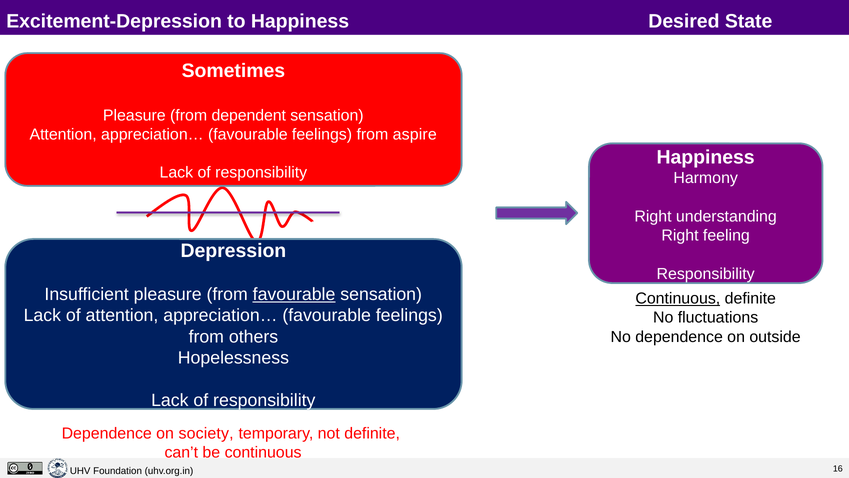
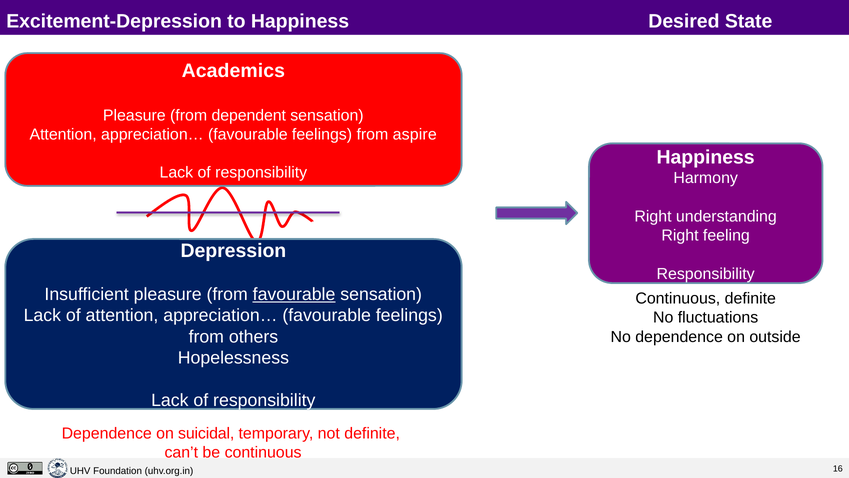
Sometimes: Sometimes -> Academics (233, 71)
Continuous underline: present -> none (678, 298)
society: society -> suicidal (206, 433)
